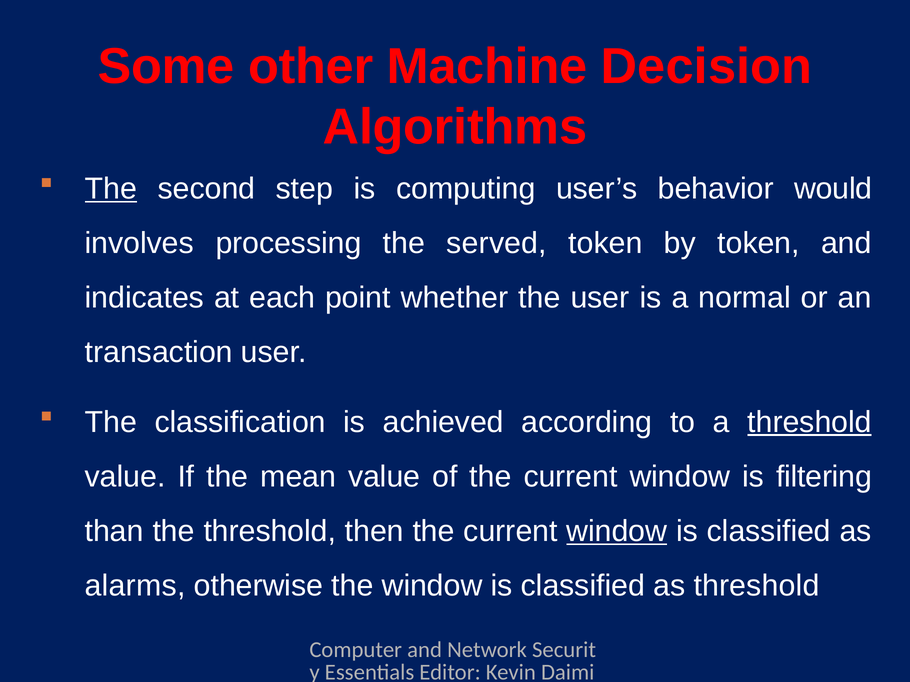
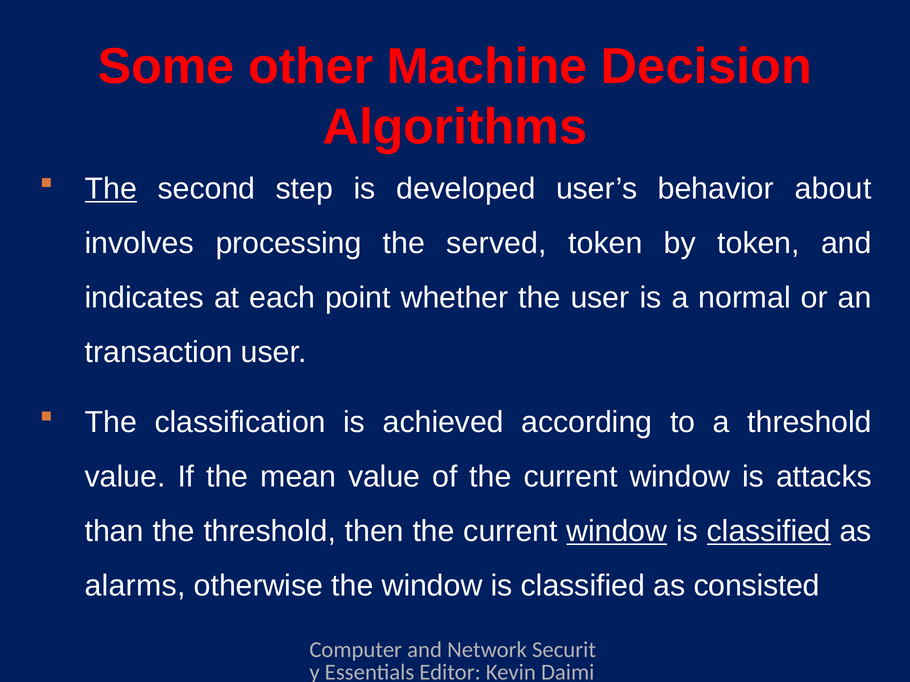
computing: computing -> developed (466, 189)
would: would -> about (833, 189)
threshold underline: present -> none (810, 422)
filtering: filtering -> attacks (824, 477)
classified underline: none -> present (769, 532)
as threshold: threshold -> consisted (757, 586)
